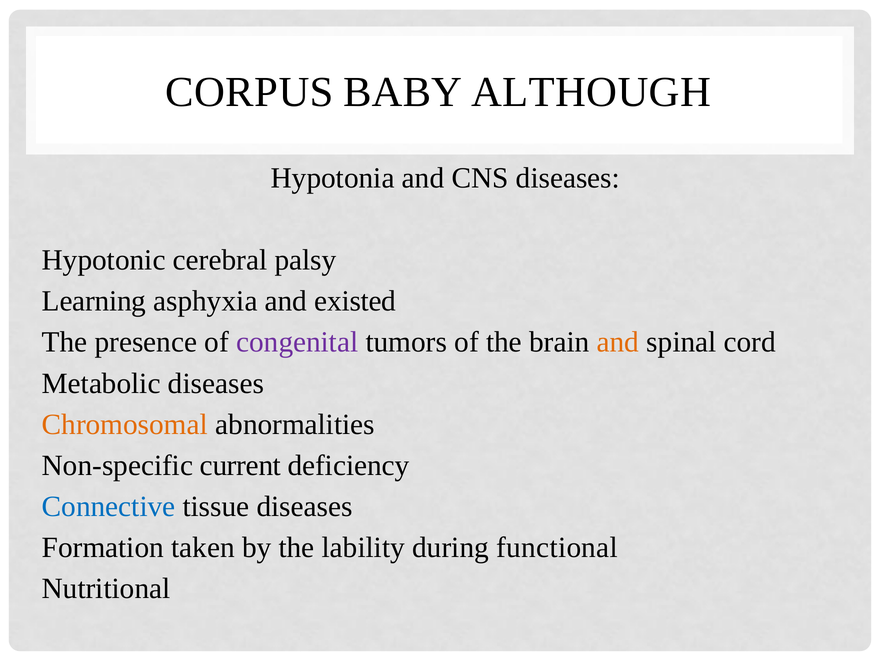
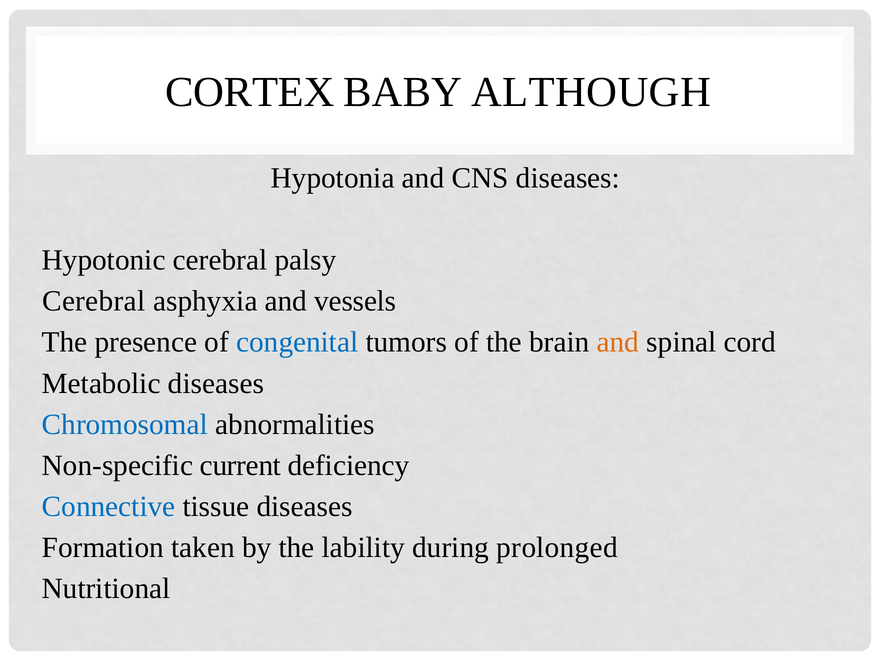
CORPUS: CORPUS -> CORTEX (250, 92)
Learning: Learning -> Cerebral (94, 301)
existed: existed -> vessels (355, 301)
congenital colour: purple -> blue (297, 342)
Chromosomal colour: orange -> blue (125, 424)
functional: functional -> prolonged (557, 548)
